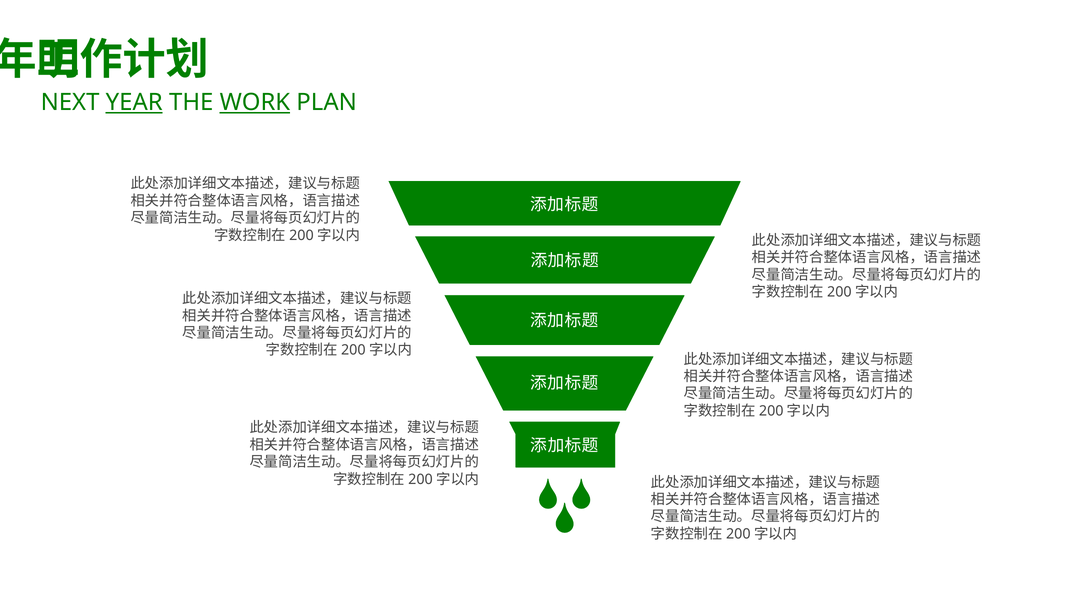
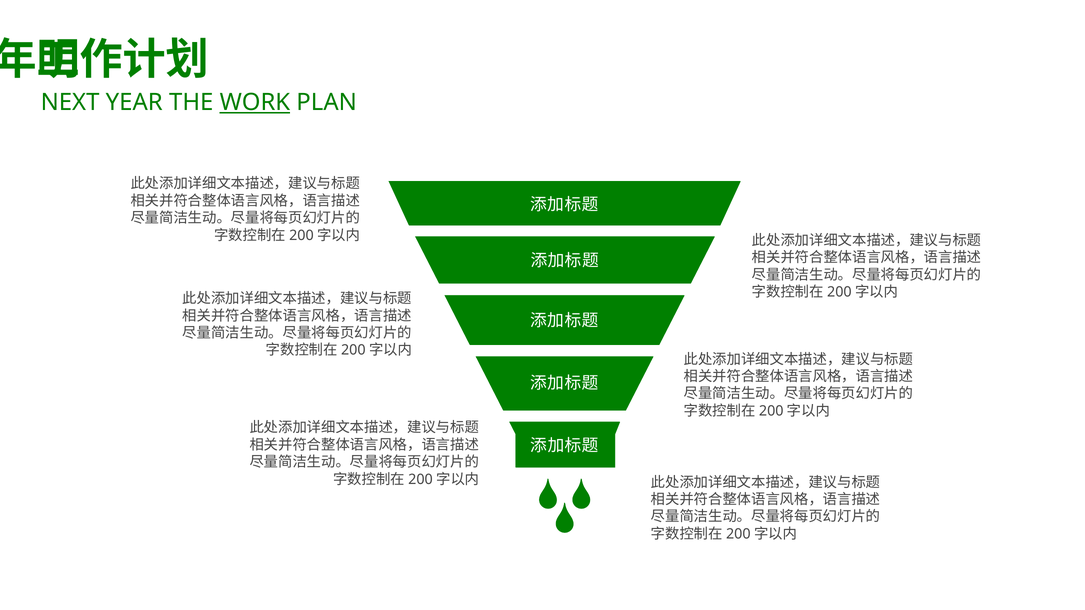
YEAR underline: present -> none (134, 102)
